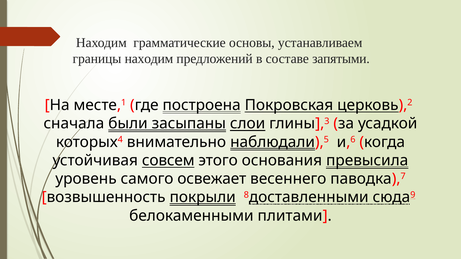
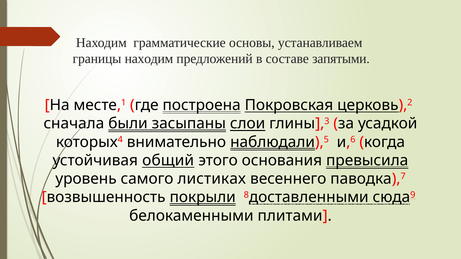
совсем: совсем -> общий (168, 161)
освежает: освежает -> листиках (212, 179)
